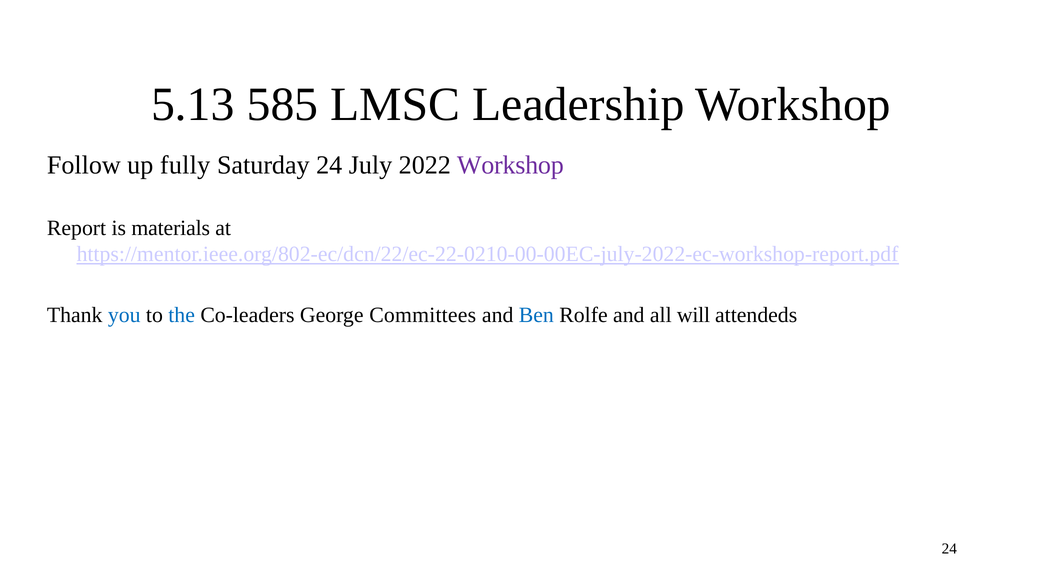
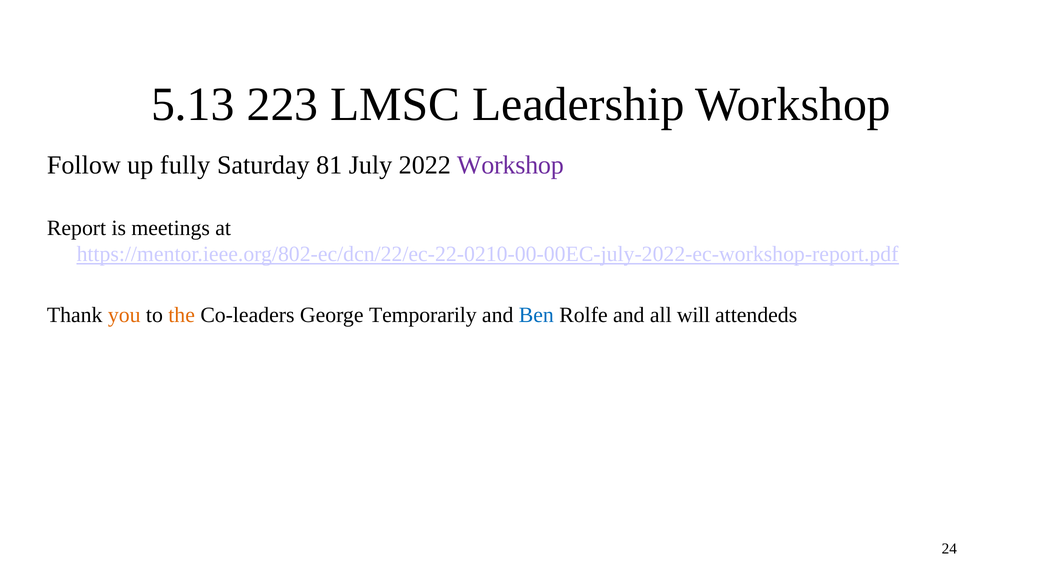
585: 585 -> 223 (282, 104)
Saturday 24: 24 -> 81 (329, 165)
materials: materials -> meetings (171, 228)
you colour: blue -> orange (124, 315)
the colour: blue -> orange (182, 315)
Committees: Committees -> Temporarily (423, 315)
